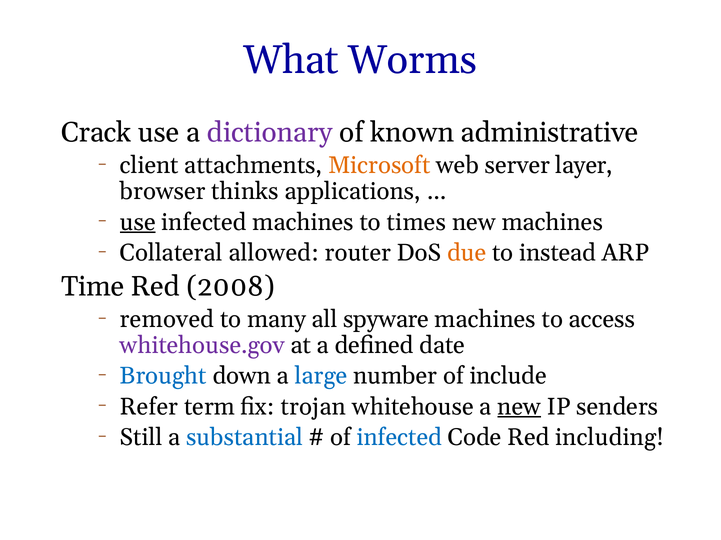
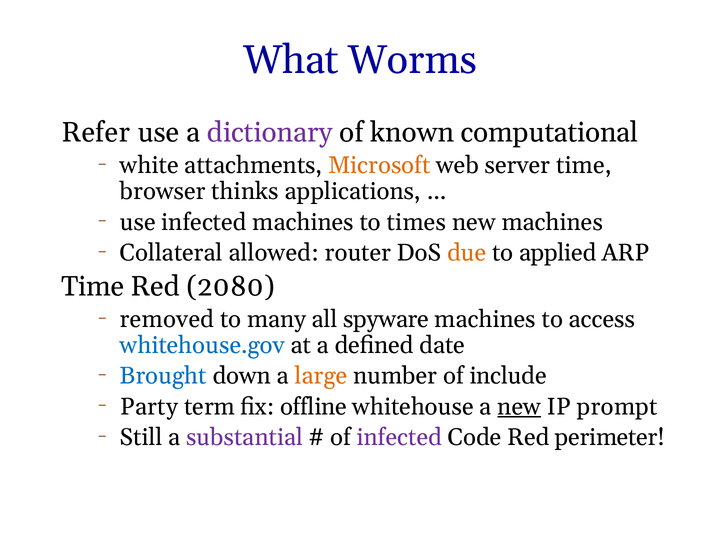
Crack: Crack -> Refer (96, 133)
administrative: administrative -> computational (550, 133)
client: client -> white (149, 166)
server layer: layer -> time (584, 166)
use underline: present -> none (138, 222)
instead: instead -> applied (558, 253)
2008: 2008 -> 2080 (231, 287)
whitehouse.gov colour: purple -> blue (202, 346)
large colour: blue -> orange (321, 376)
Refer: Refer -> Party (149, 407)
trojan: trojan -> offline (314, 407)
senders: senders -> prompt (617, 407)
substantial colour: blue -> purple (245, 438)
infected colour: blue -> purple (399, 438)
including: including -> perimeter (610, 438)
